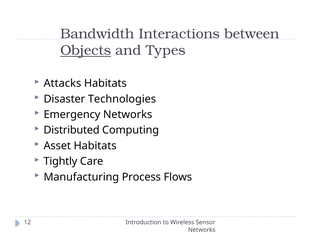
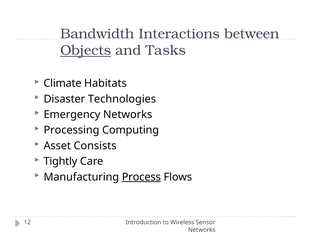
Types: Types -> Tasks (166, 50)
Attacks: Attacks -> Climate (63, 83)
Distributed: Distributed -> Processing (71, 130)
Asset Habitats: Habitats -> Consists (95, 146)
Process underline: none -> present (141, 177)
